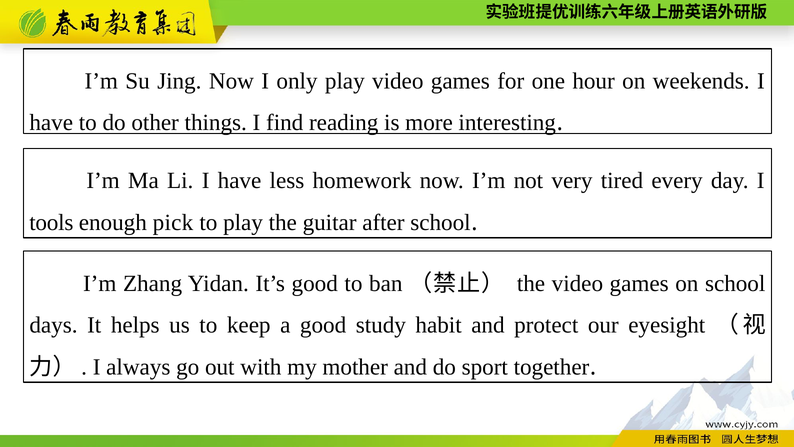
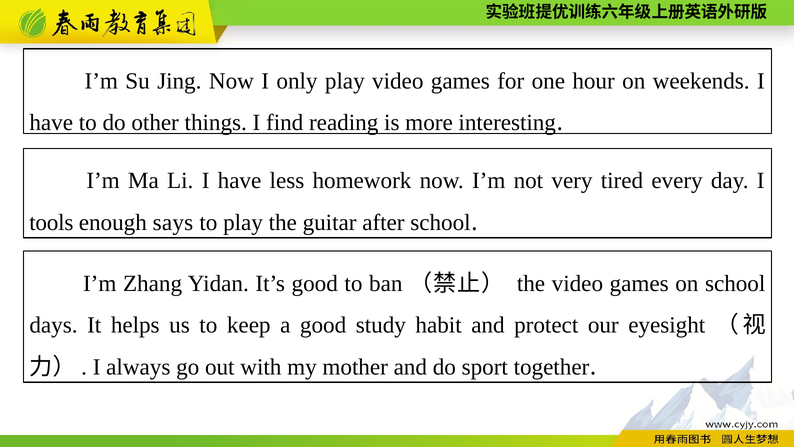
pick: pick -> says (173, 222)
